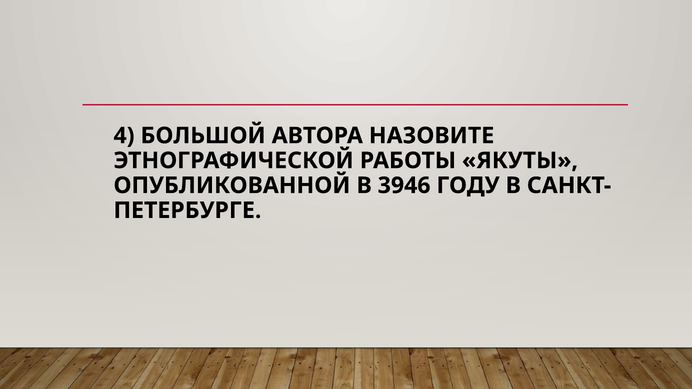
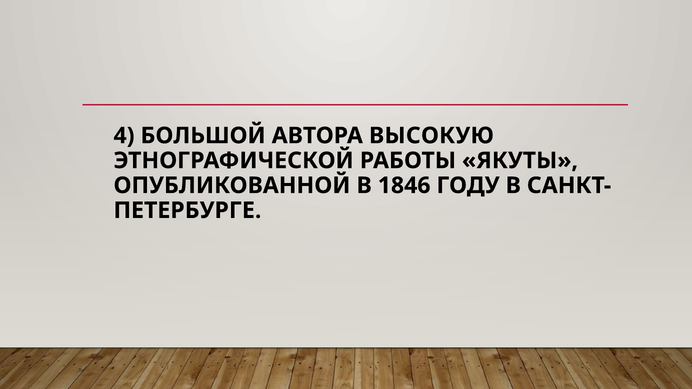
НАЗОВИТЕ: НАЗОВИТЕ -> ВЫСОКУЮ (431, 136)
3946: 3946 -> 1846 (404, 186)
